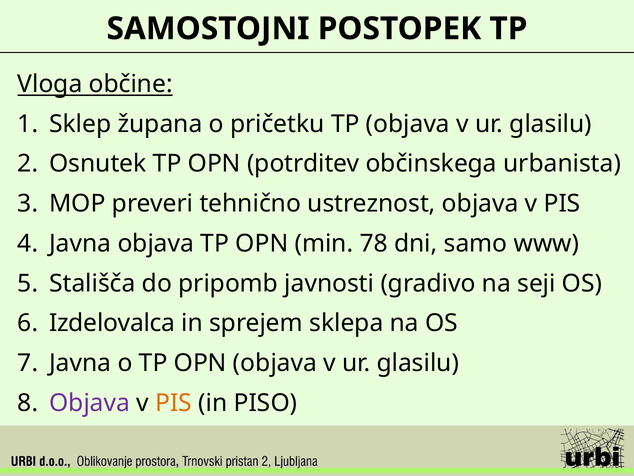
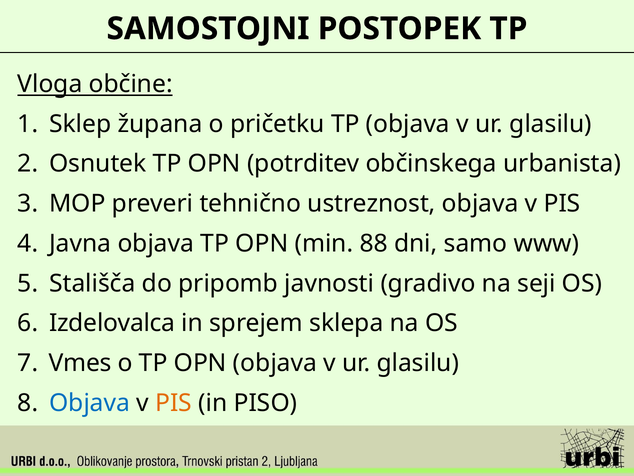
78: 78 -> 88 (374, 243)
Javna: Javna -> Vmes (80, 363)
Objava colour: purple -> blue (90, 403)
